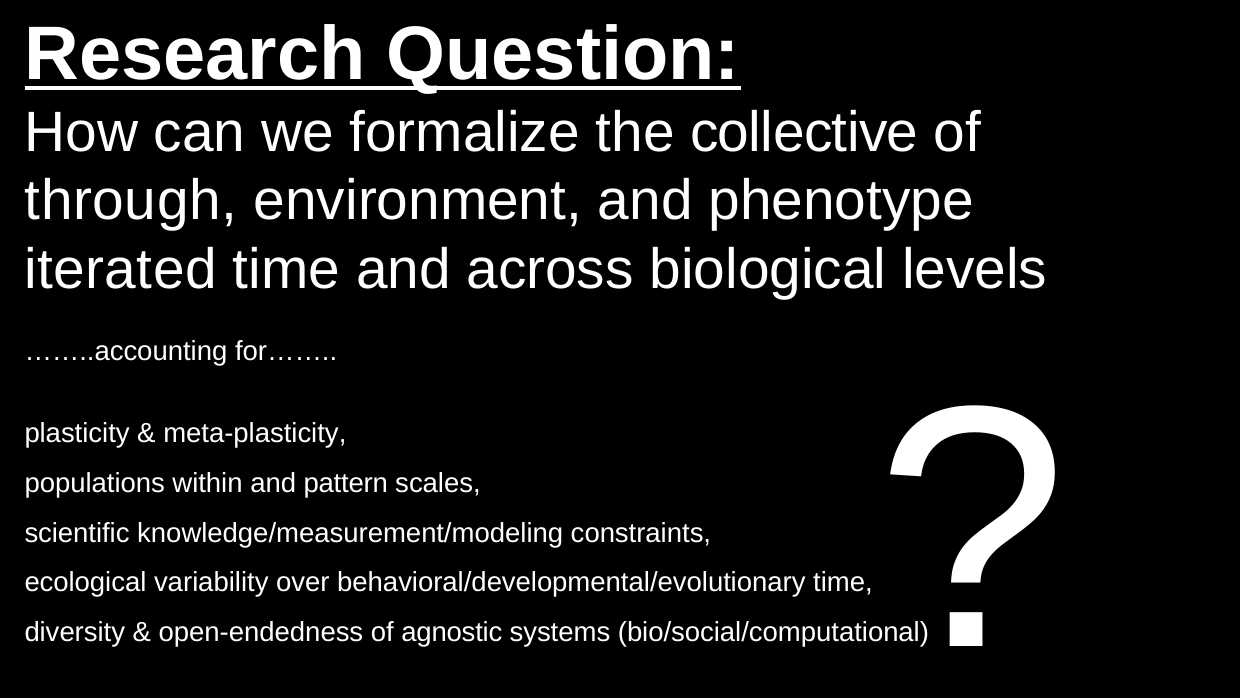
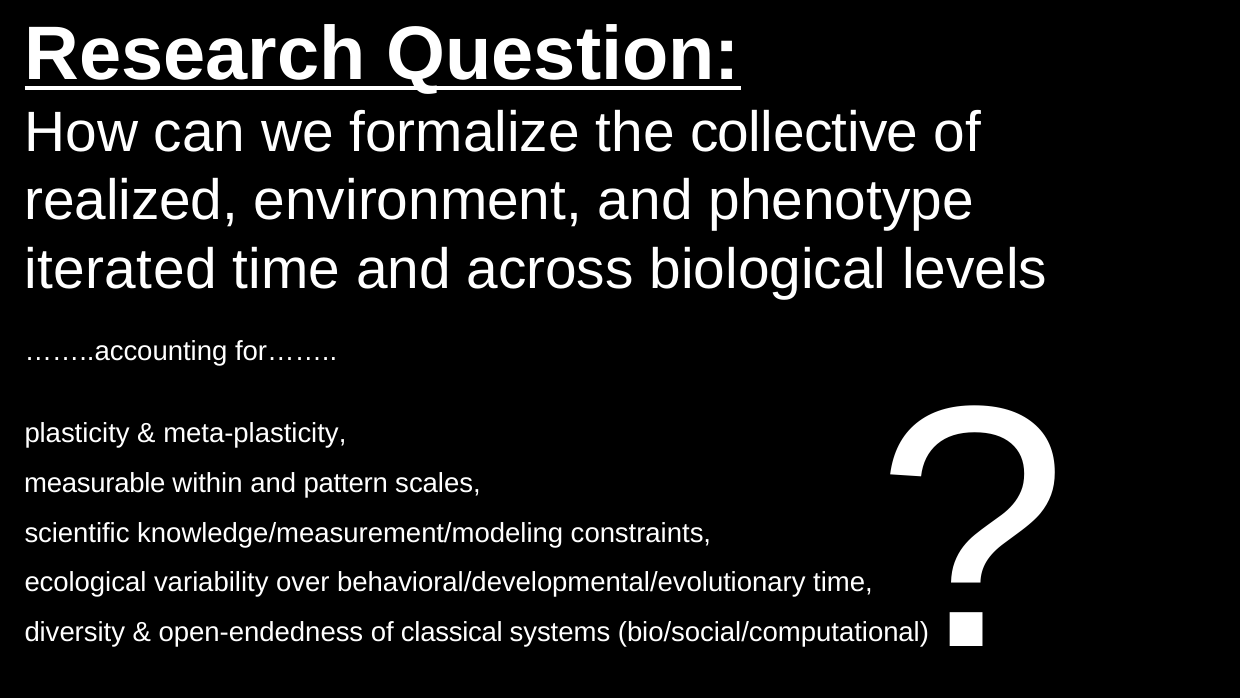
through: through -> realized (131, 201)
populations: populations -> measurable (95, 483)
agnostic: agnostic -> classical (452, 632)
